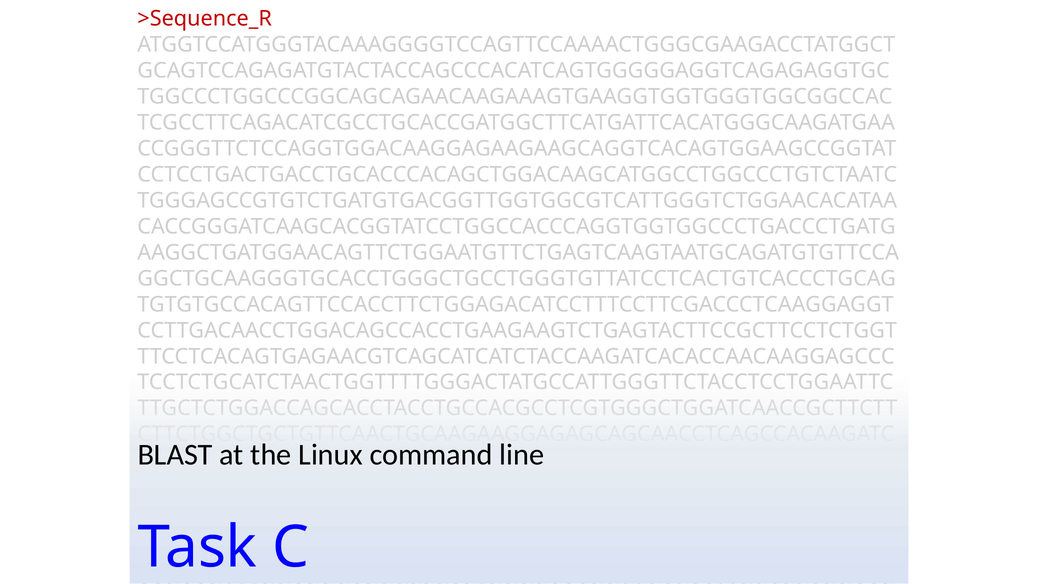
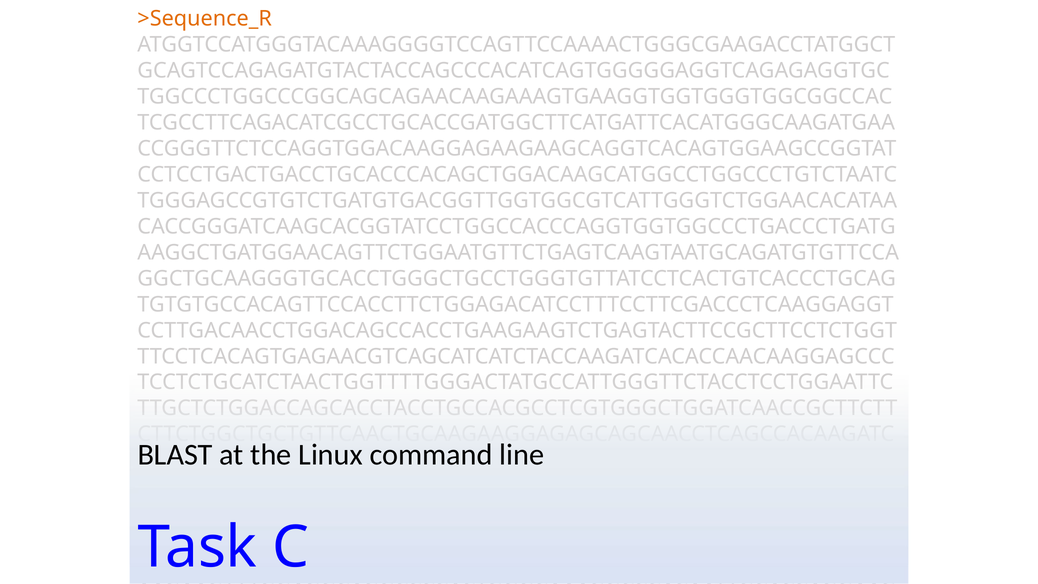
>Sequence_R colour: red -> orange (205, 19)
